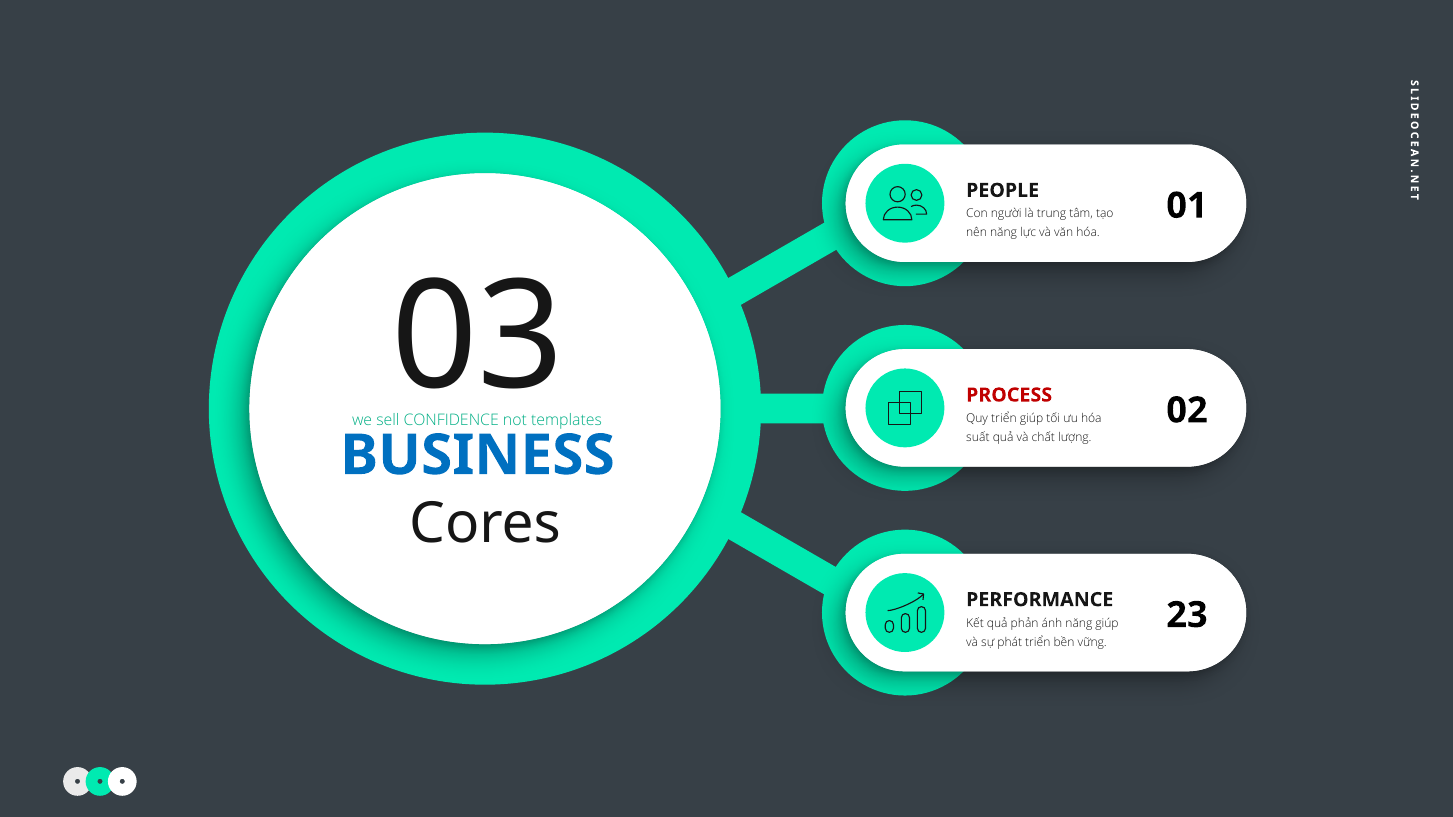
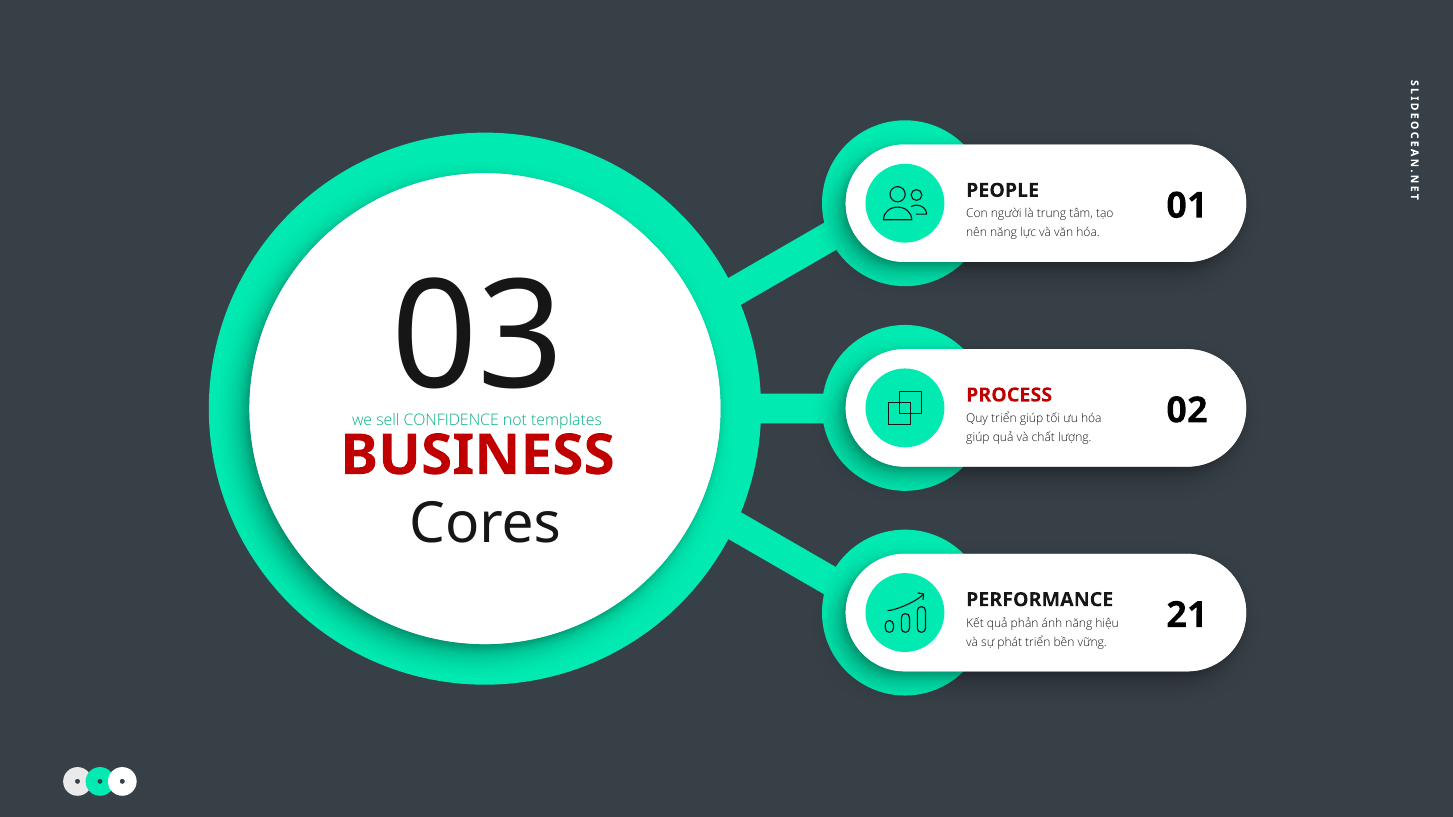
suất: suất -> giúp (978, 438)
BUSINESS colour: blue -> red (478, 456)
năng giúp: giúp -> hiệu (1107, 624)
23: 23 -> 21 (1187, 615)
